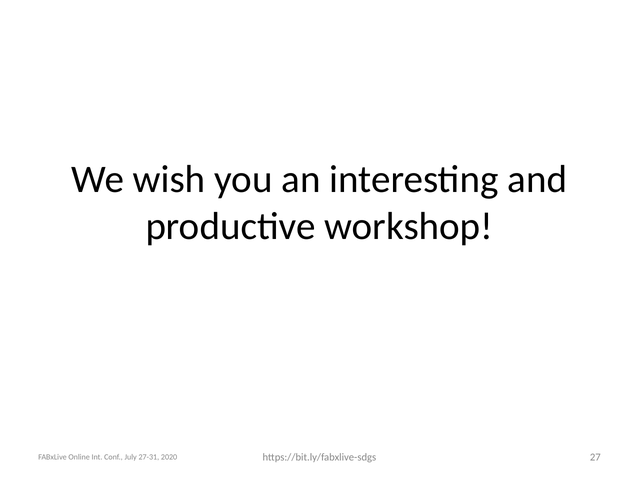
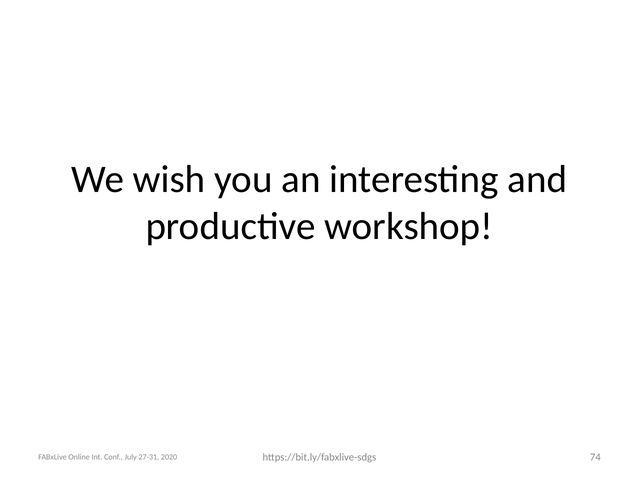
27: 27 -> 74 (595, 458)
